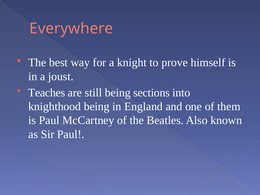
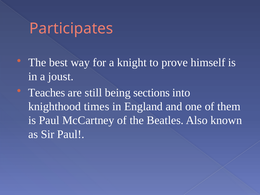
Everywhere: Everywhere -> Participates (71, 29)
knighthood being: being -> times (97, 106)
